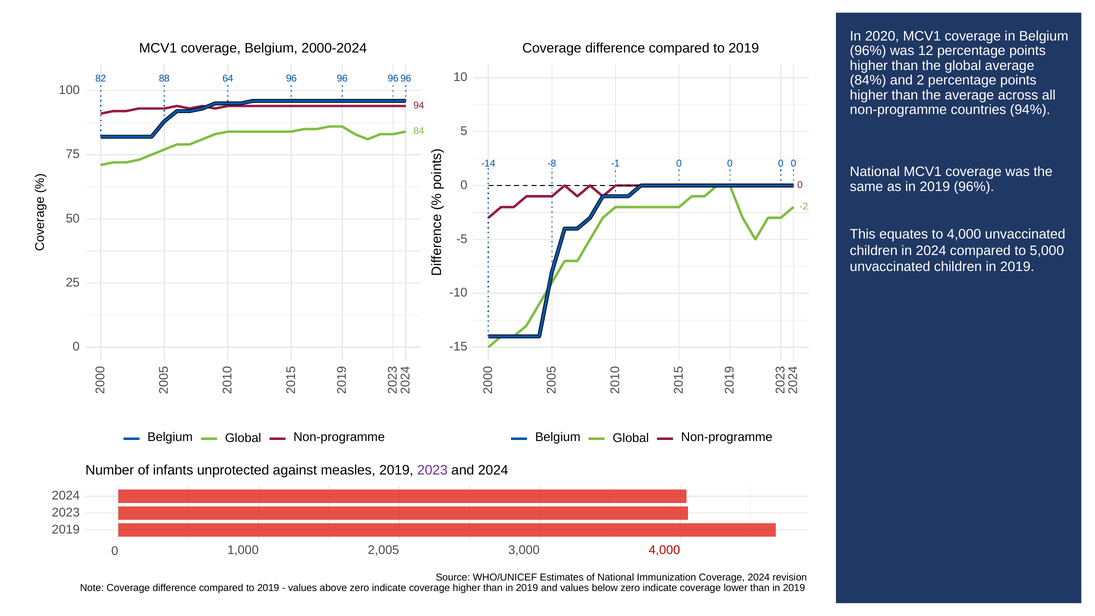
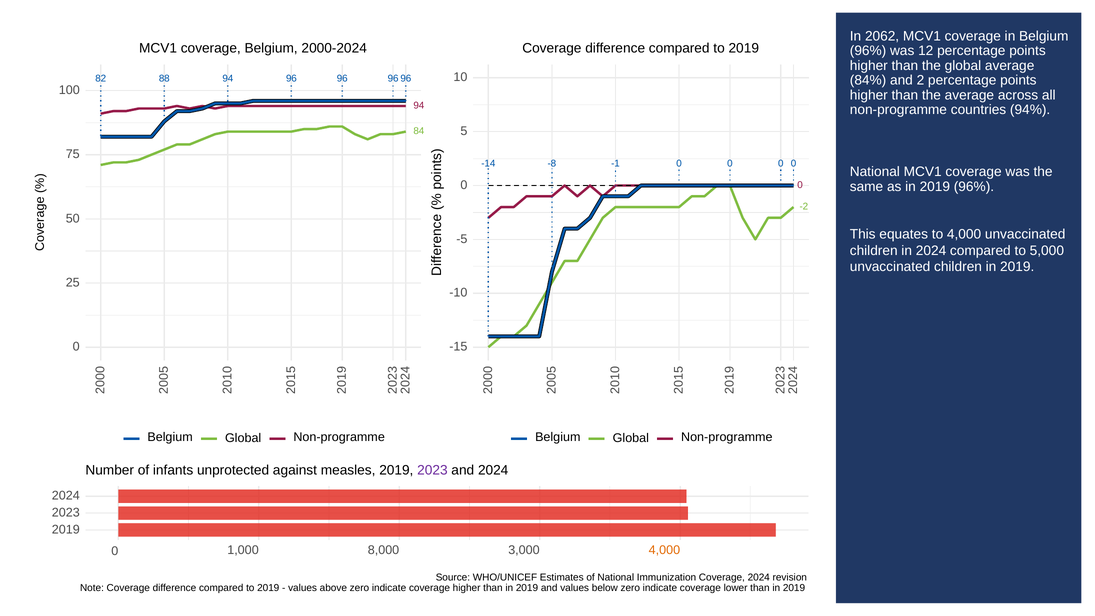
2020: 2020 -> 2062 (882, 36)
88 64: 64 -> 94 (228, 78)
2,005: 2,005 -> 8,000 (383, 550)
4,000 colour: red -> orange (664, 550)
